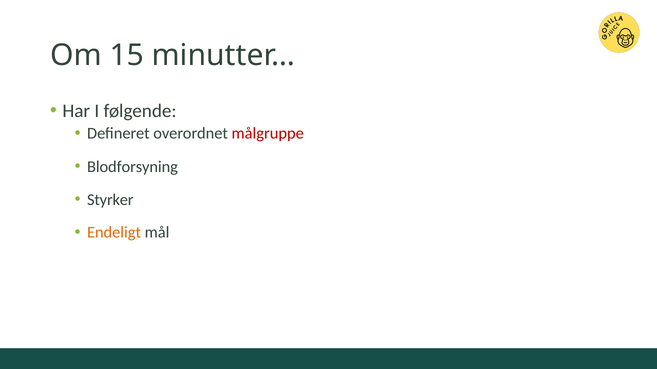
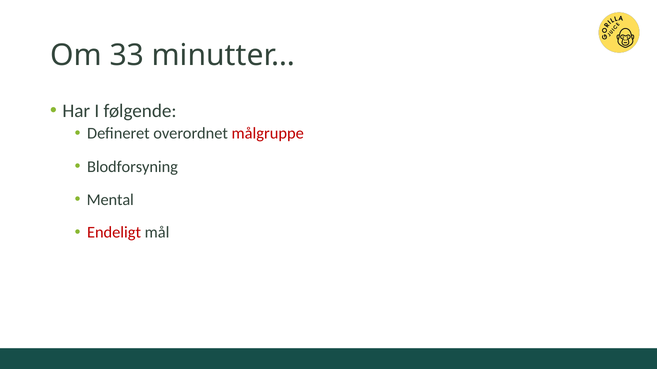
15: 15 -> 33 (127, 55)
Styrker: Styrker -> Mental (110, 200)
Endeligt colour: orange -> red (114, 233)
